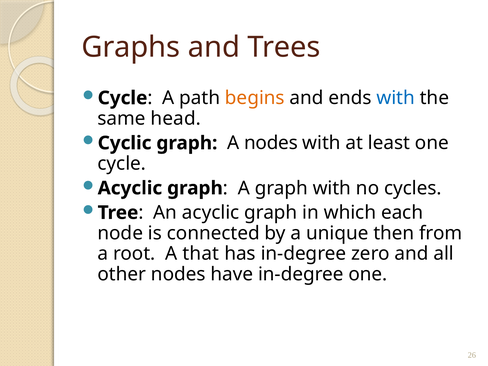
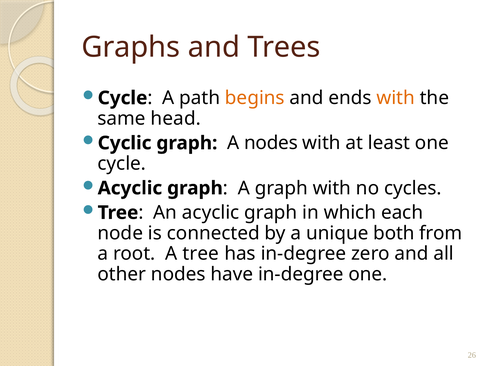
with colour: blue -> orange (396, 98)
then: then -> both (394, 233)
A that: that -> tree (201, 254)
